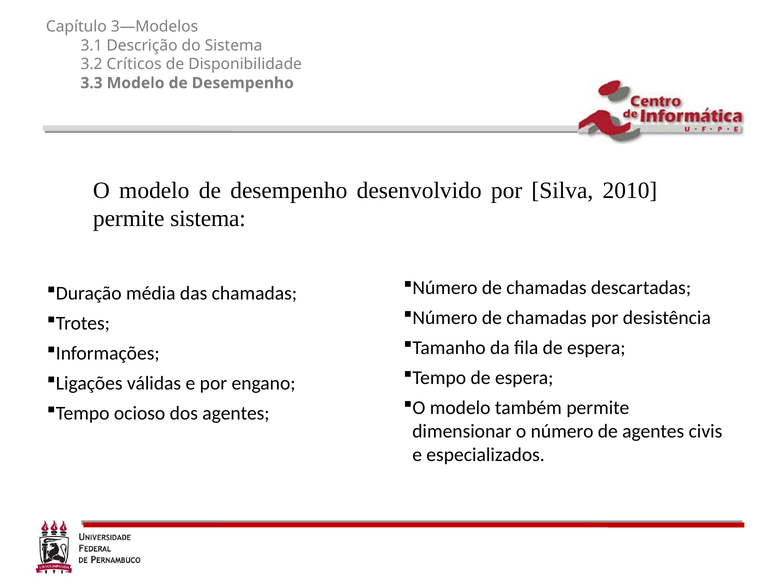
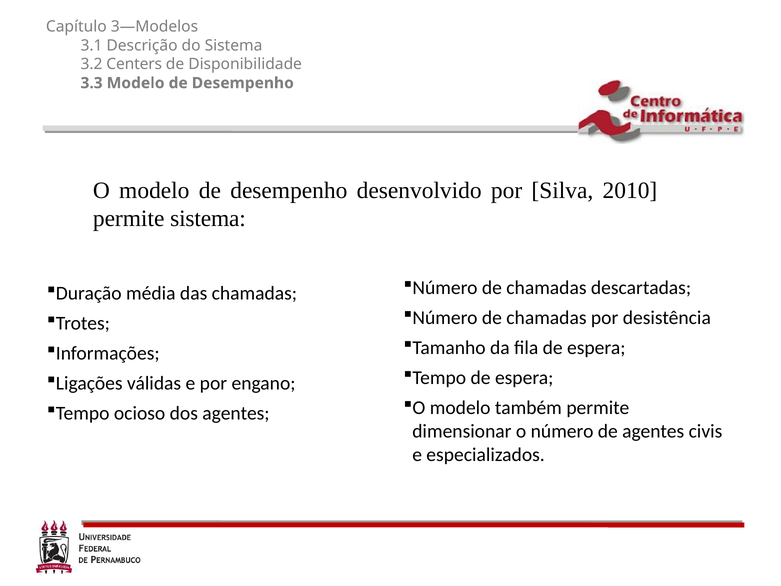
Críticos: Críticos -> Centers (134, 64)
